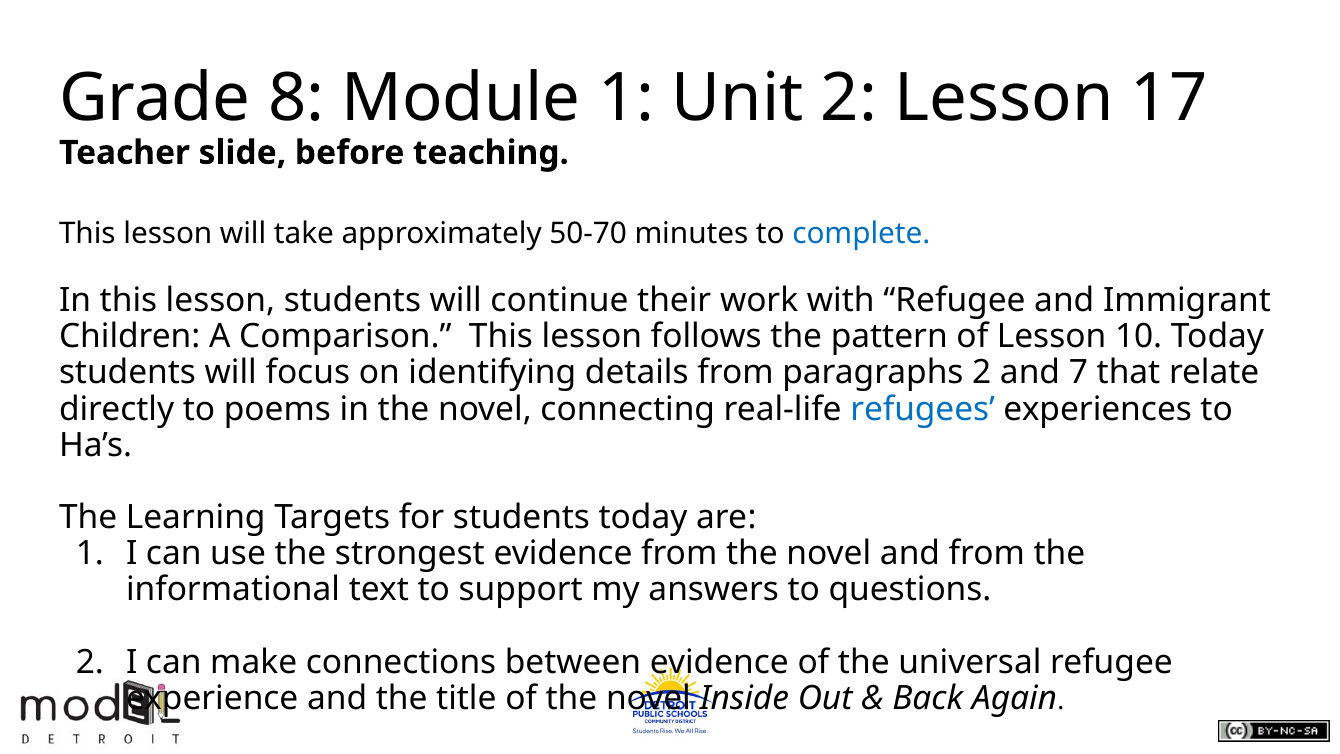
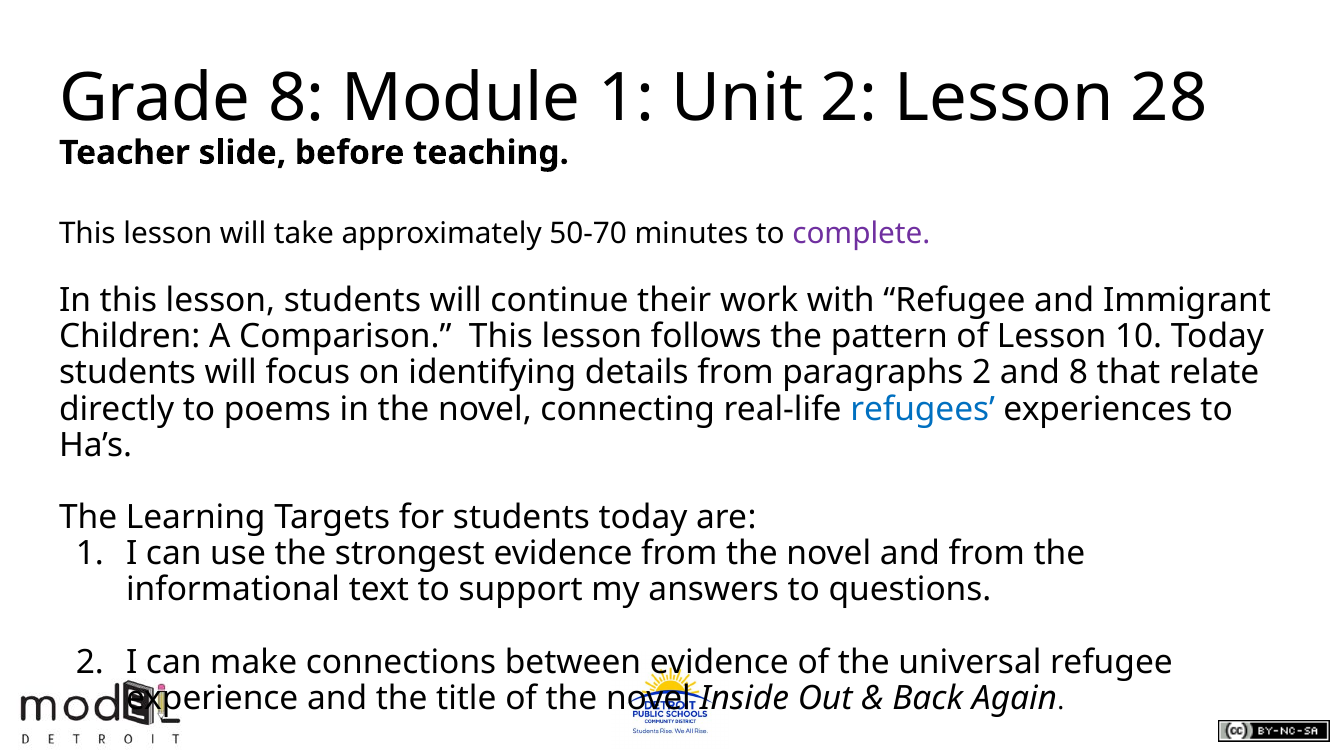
17: 17 -> 28 (1169, 98)
complete colour: blue -> purple (861, 234)
and 7: 7 -> 8 (1078, 373)
